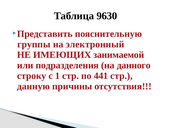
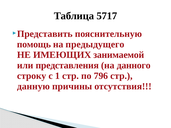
9630: 9630 -> 5717 (107, 16)
группы: группы -> помощь (34, 44)
электронный: электронный -> предыдущего (95, 44)
подразделения: подразделения -> представления (67, 65)
441: 441 -> 796 (101, 76)
